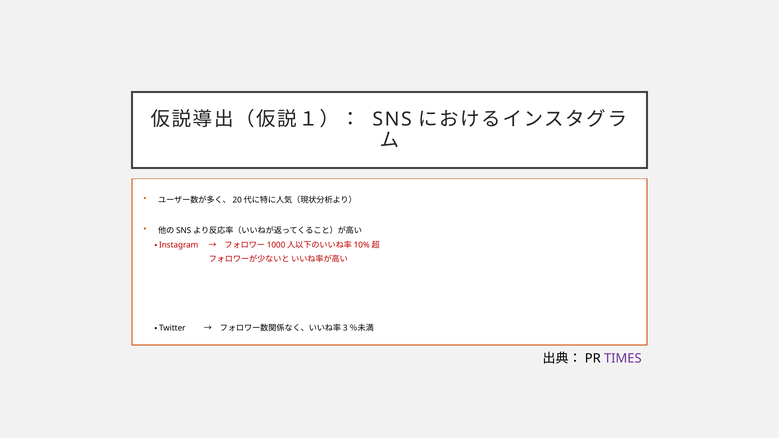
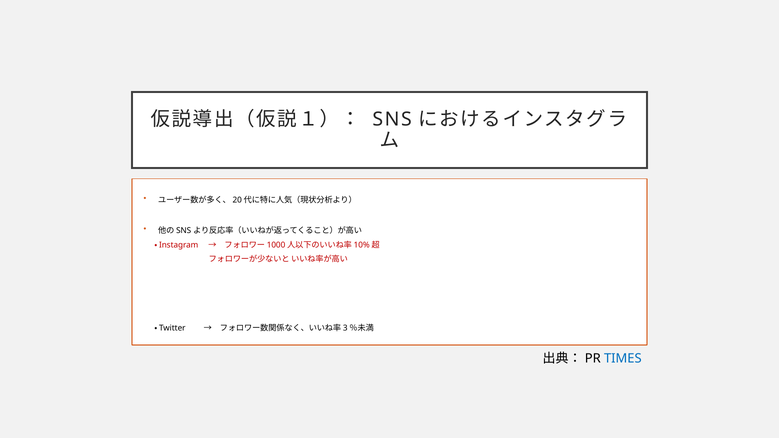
TIMES colour: purple -> blue (623, 359)
